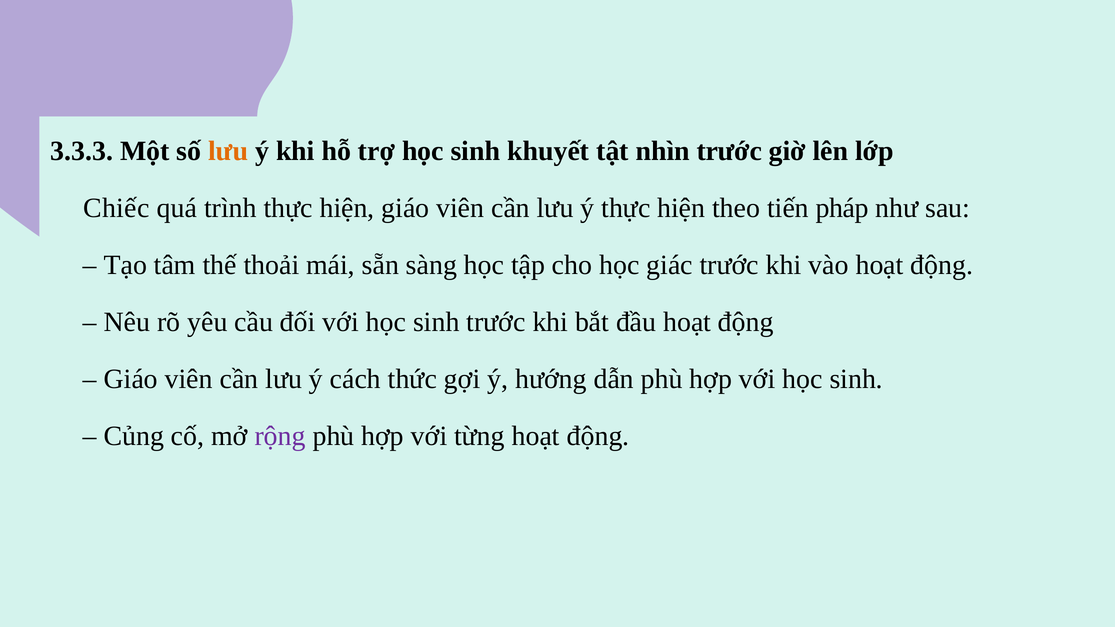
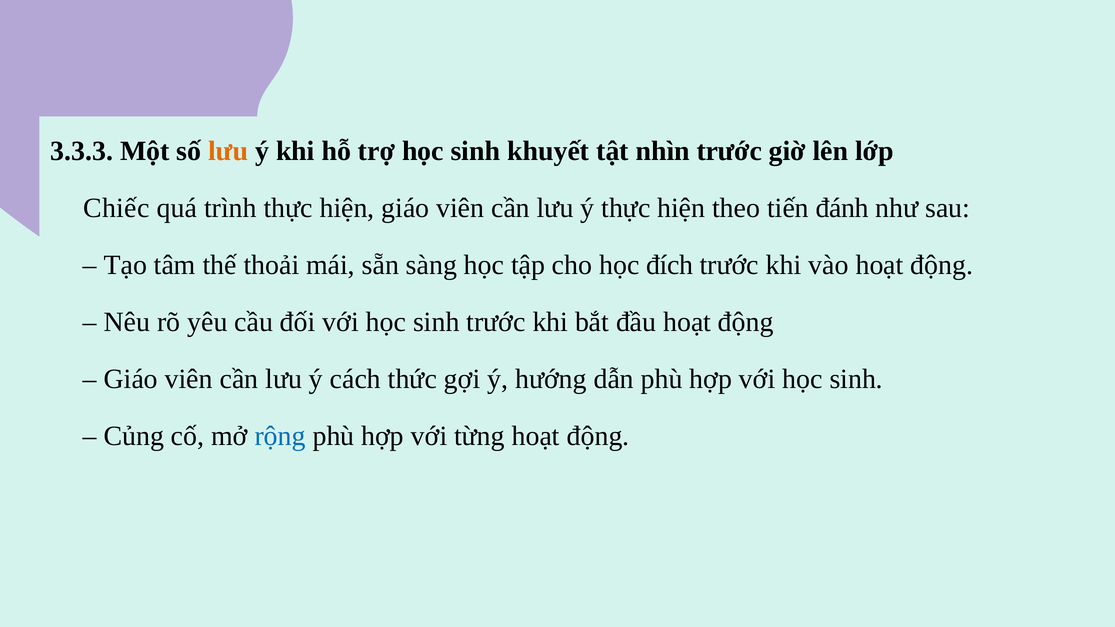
pháp: pháp -> đánh (842, 208)
giác: giác -> đích (670, 265)
rộng colour: purple -> blue (280, 436)
